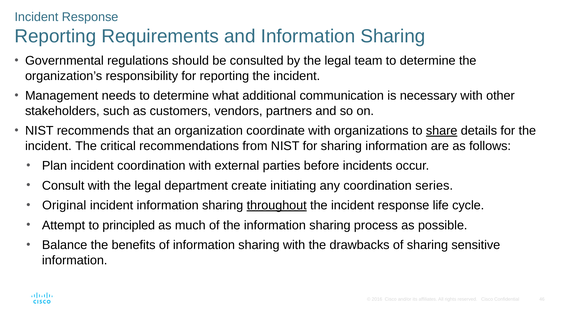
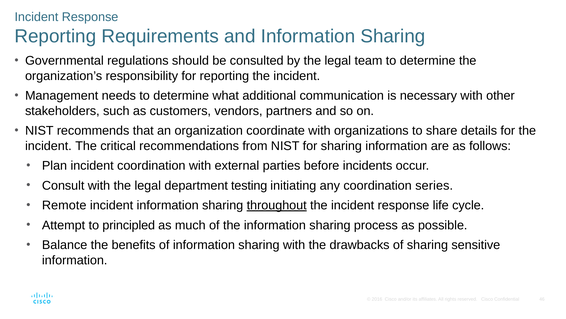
share underline: present -> none (442, 130)
create: create -> testing (249, 185)
Original: Original -> Remote (64, 205)
